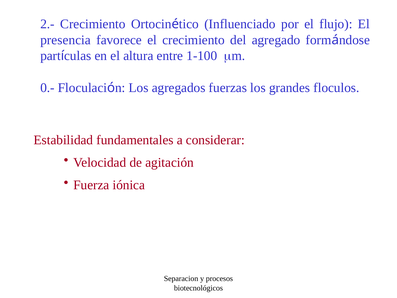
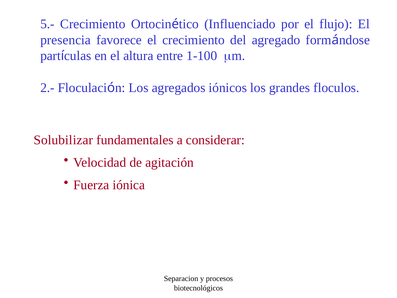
2.-: 2.- -> 5.- (47, 24)
0.-: 0.- -> 2.- (47, 88)
fuerzas: fuerzas -> iónicos (228, 88)
Estabilidad: Estabilidad -> Solubilizar (63, 140)
